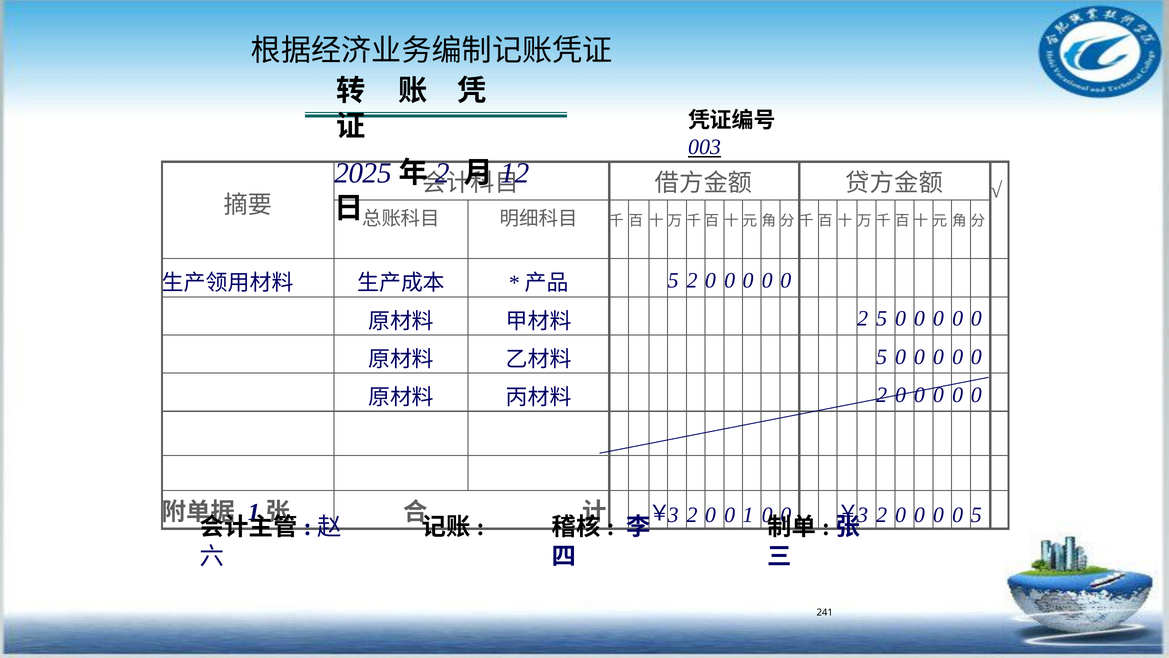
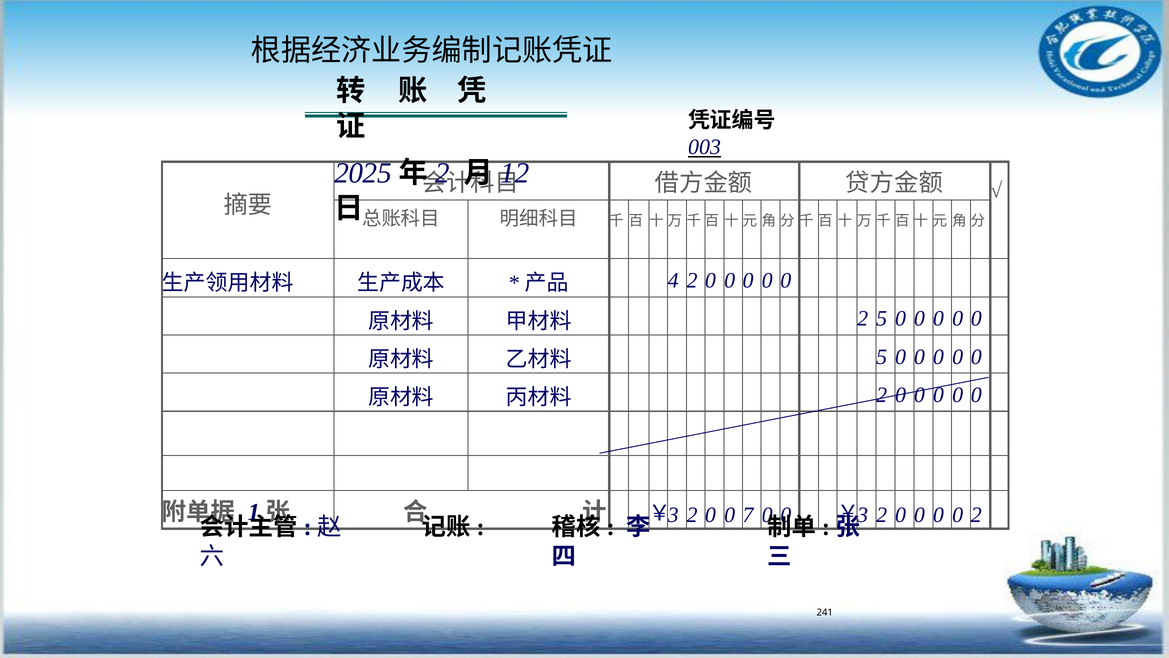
5: 5 -> 4 (673, 280)
1: 1 -> 7 (748, 515)
0 5: 5 -> 2 (976, 515)
